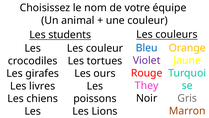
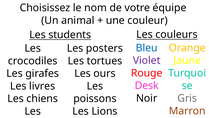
Les couleur: couleur -> posters (104, 48)
They: They -> Desk (147, 85)
